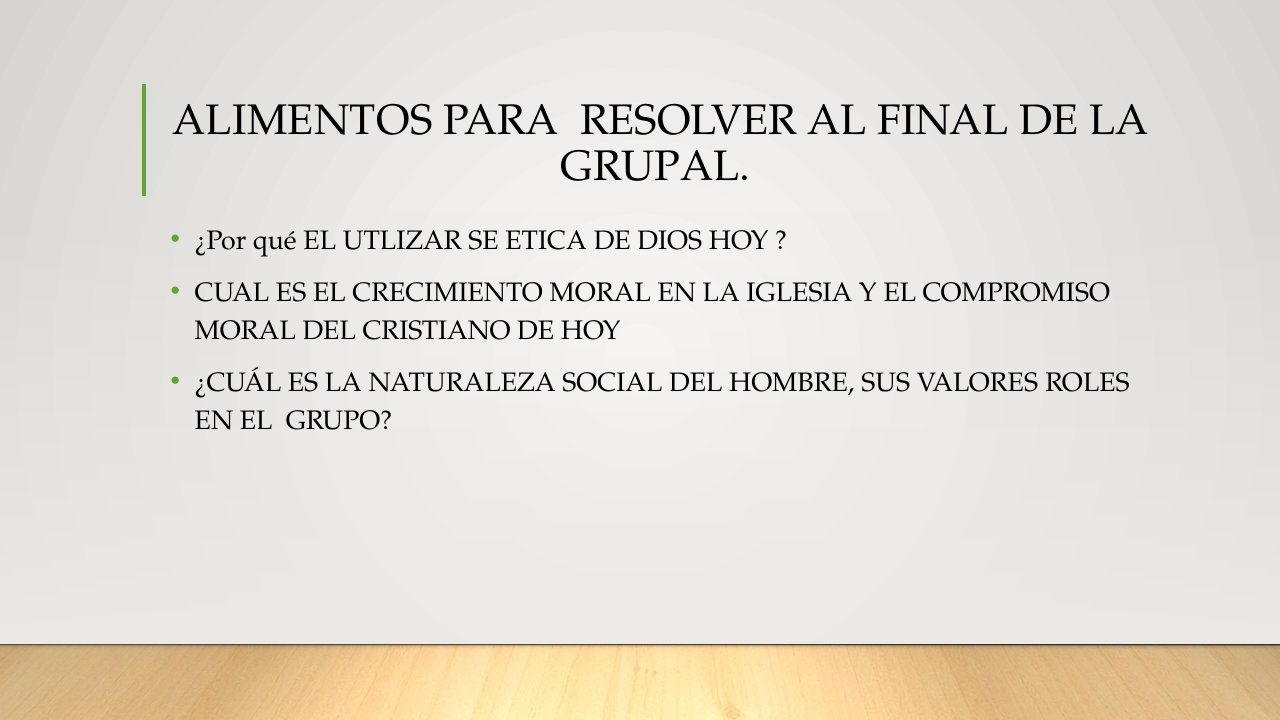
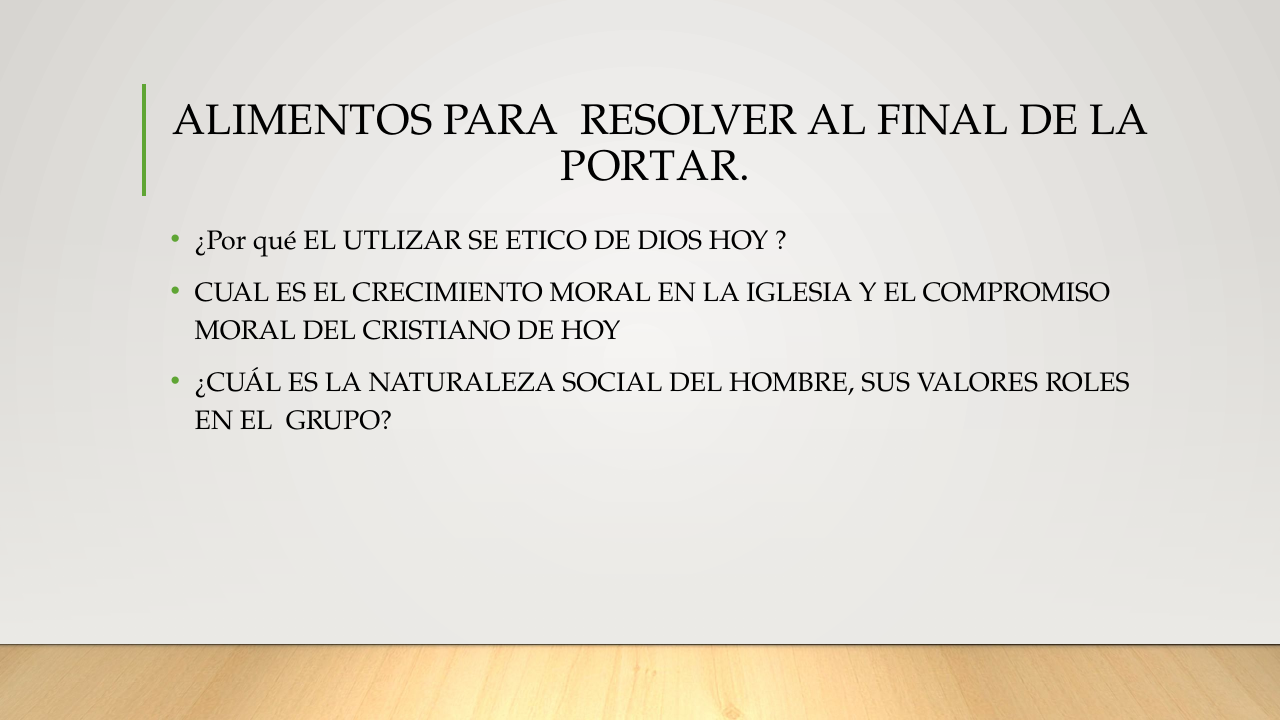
GRUPAL: GRUPAL -> PORTAR (655, 167)
ETICA: ETICA -> ETICO (546, 241)
